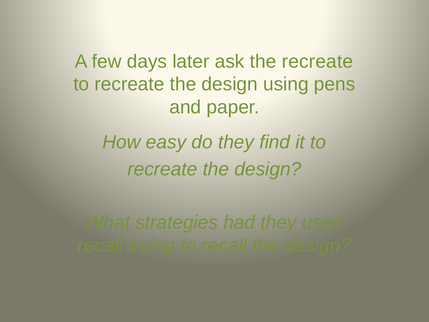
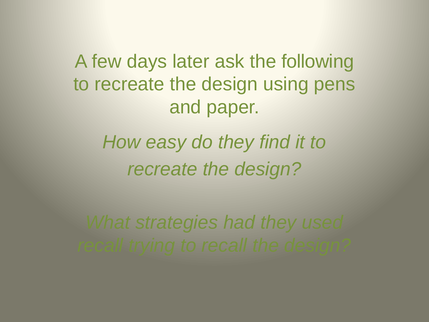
the recreate: recreate -> following (318, 61)
